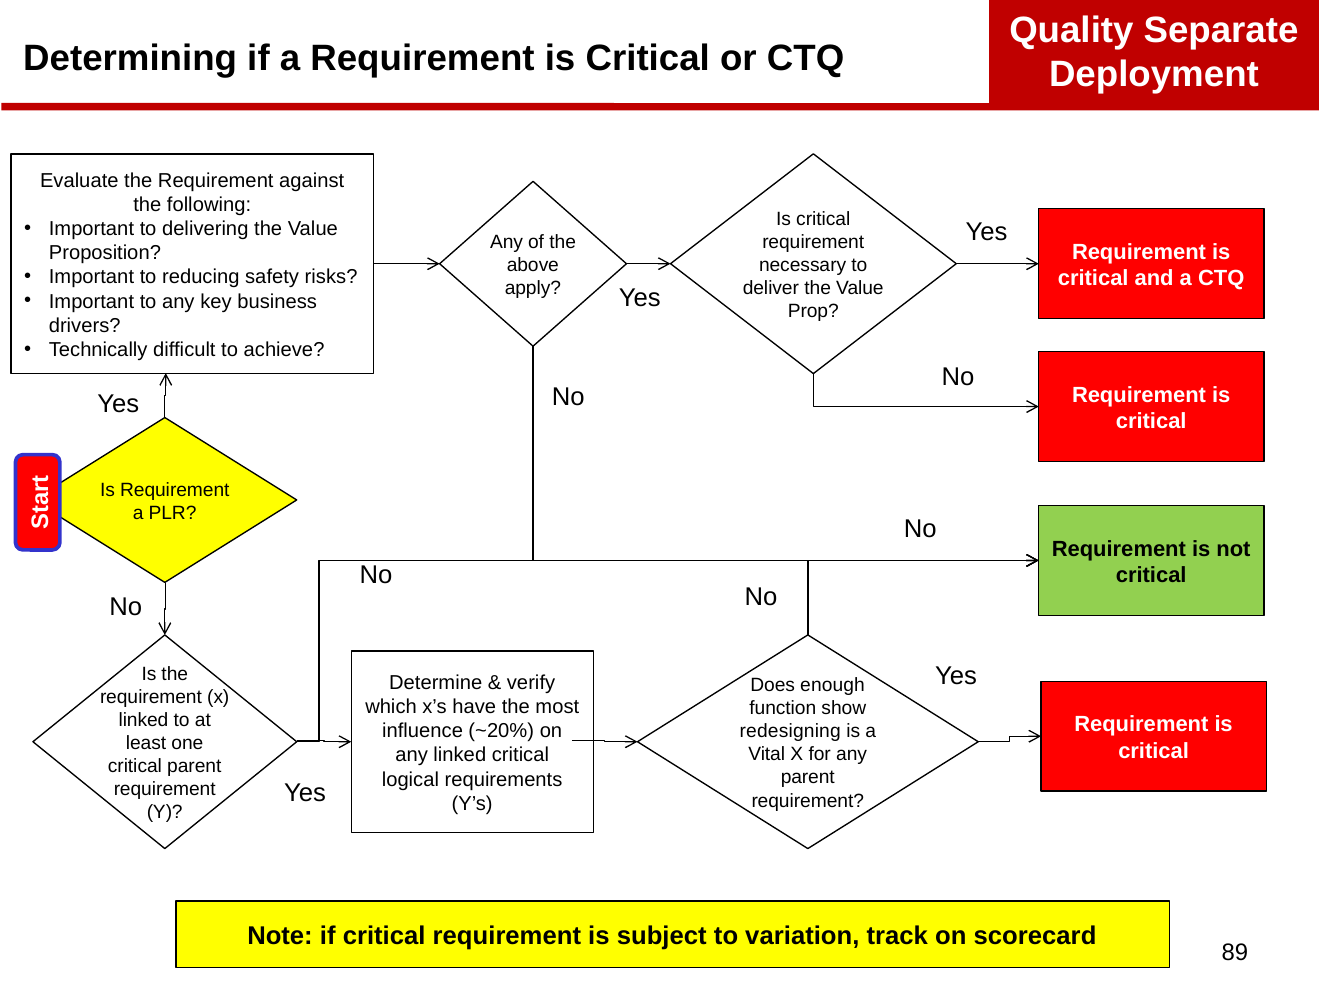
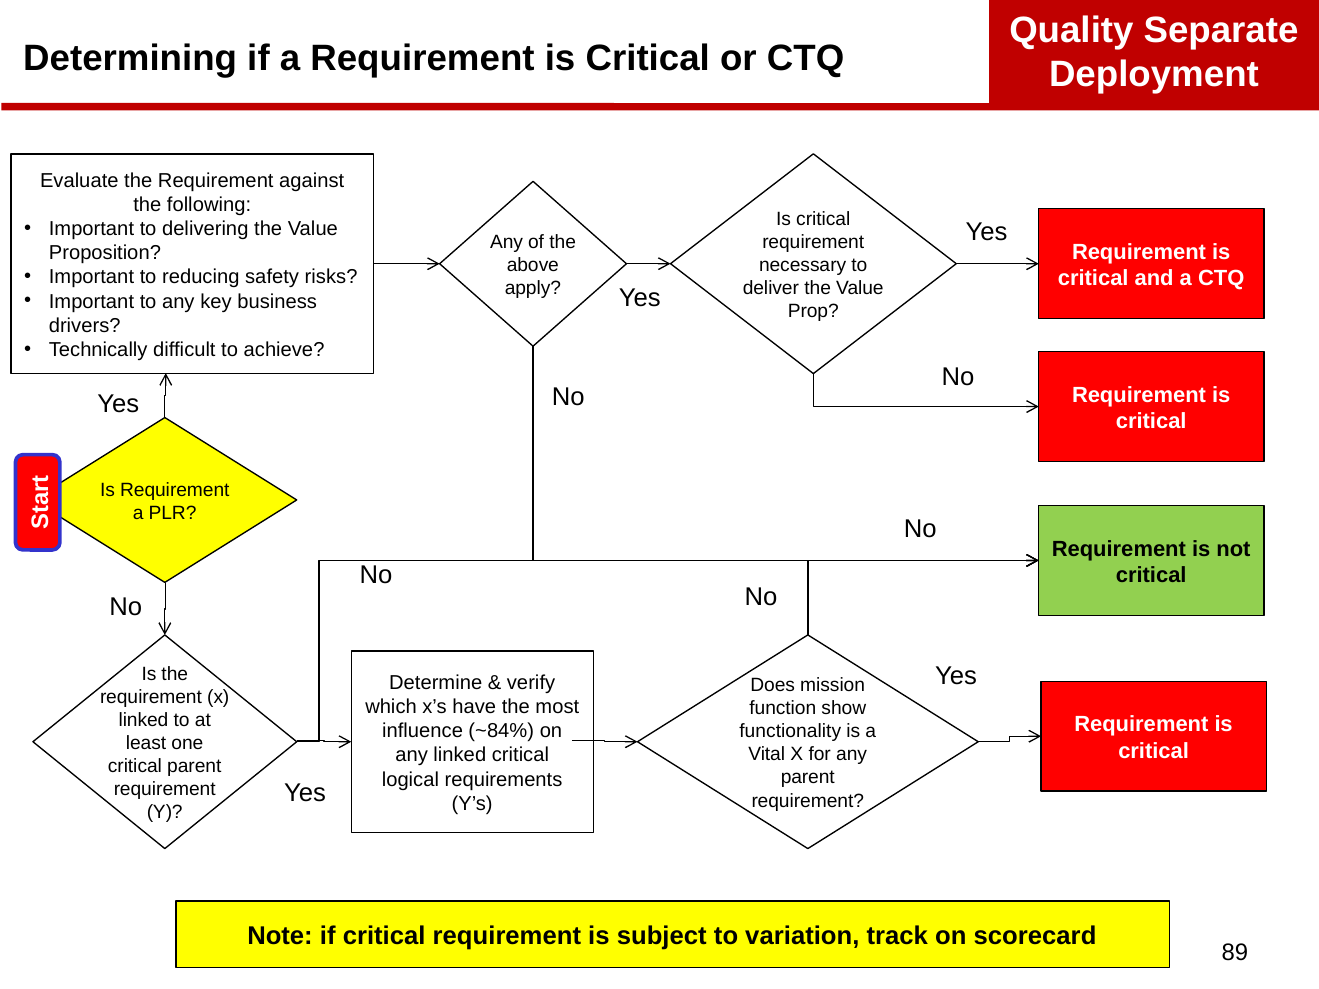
enough: enough -> mission (833, 686)
~20%: ~20% -> ~84% (501, 731)
redesigning: redesigning -> functionality (790, 732)
